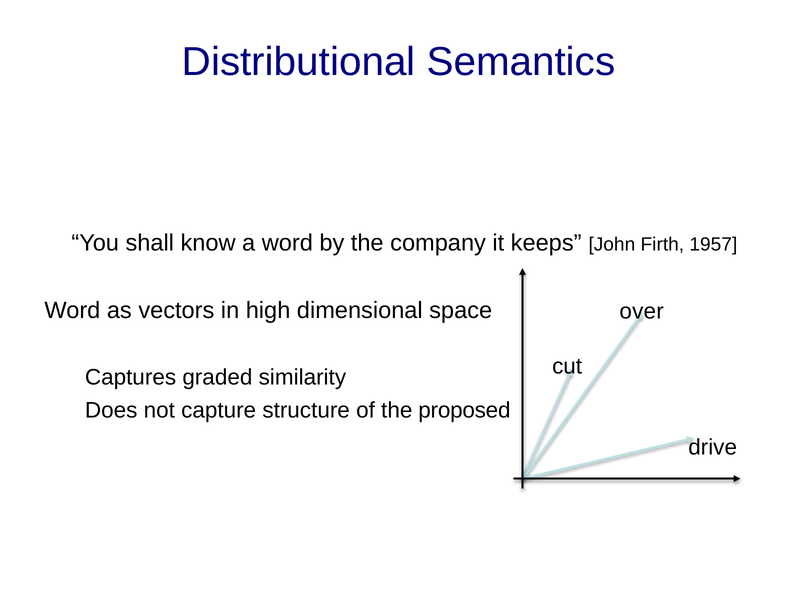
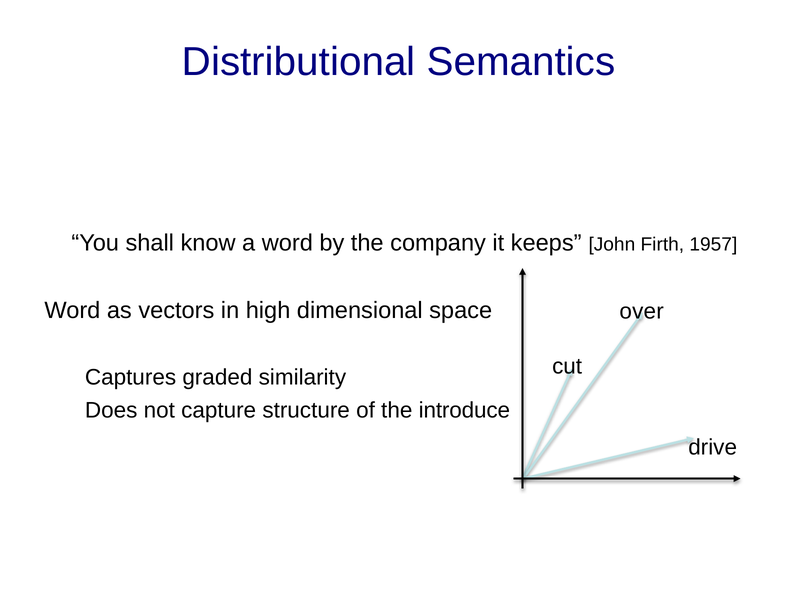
proposed: proposed -> introduce (464, 411)
